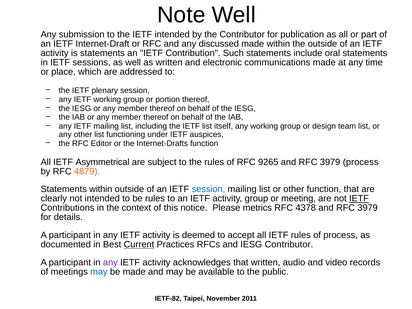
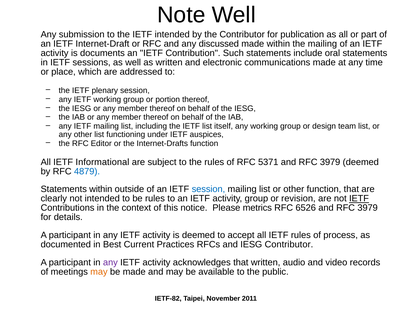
the outside: outside -> mailing (322, 44)
is statements: statements -> documents (102, 53)
Asymmetrical: Asymmetrical -> Informational (102, 162)
9265: 9265 -> 5371 (268, 162)
3979 process: process -> deemed (361, 162)
4879 colour: orange -> blue (87, 171)
meeting: meeting -> revision (298, 199)
4378: 4378 -> 6526 (306, 208)
Current underline: present -> none (139, 245)
may colour: blue -> orange (99, 272)
